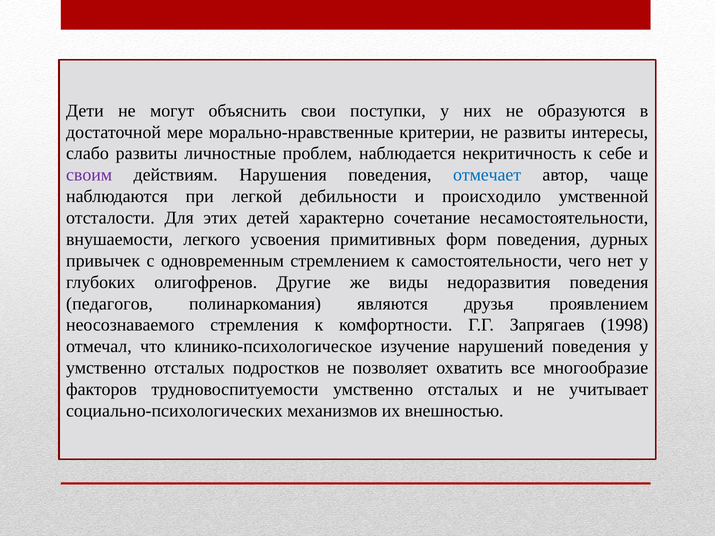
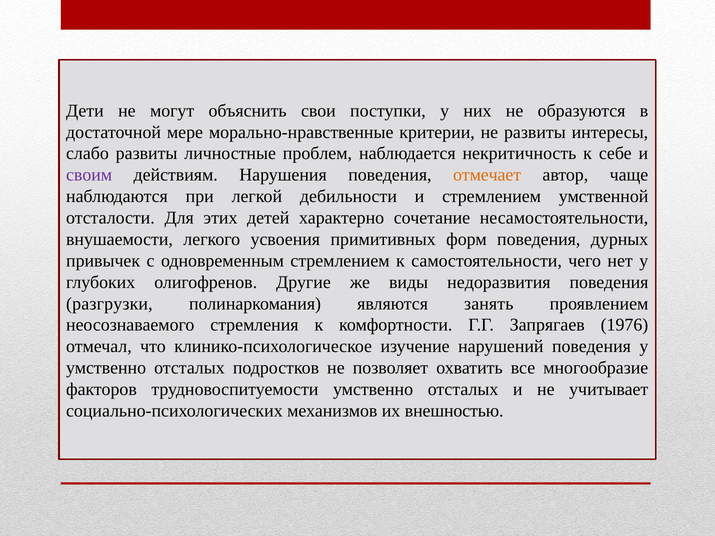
отмечает colour: blue -> orange (487, 175)
и происходило: происходило -> стремлением (492, 197)
педагогов: педагогов -> разгрузки (109, 304)
друзья: друзья -> занять (489, 304)
1998: 1998 -> 1976 (624, 325)
